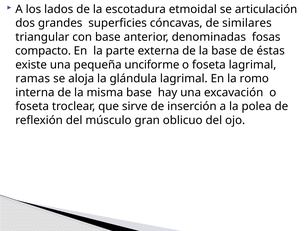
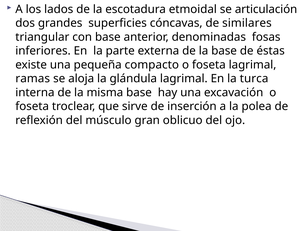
compacto: compacto -> inferiores (43, 51)
unciforme: unciforme -> compacto (152, 65)
romo: romo -> turca (254, 79)
